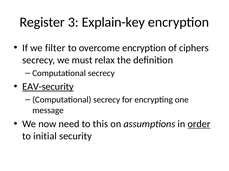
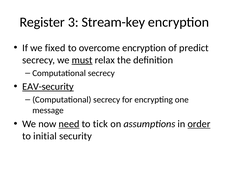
Explain-key: Explain-key -> Stream-key (113, 22)
filter: filter -> fixed (55, 48)
ciphers: ciphers -> predict (194, 48)
must underline: none -> present (82, 60)
need underline: none -> present (69, 124)
this: this -> tick (100, 124)
